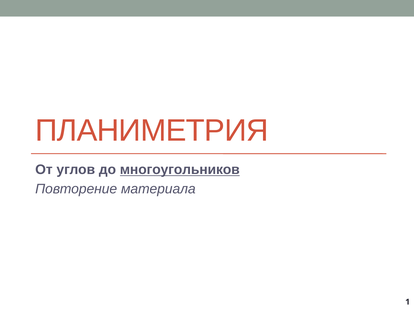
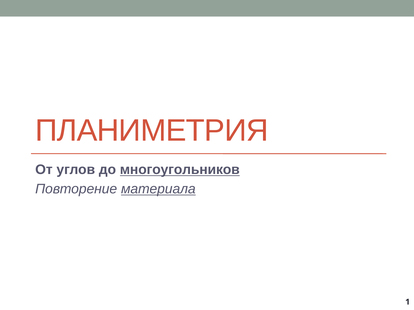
материала underline: none -> present (158, 189)
